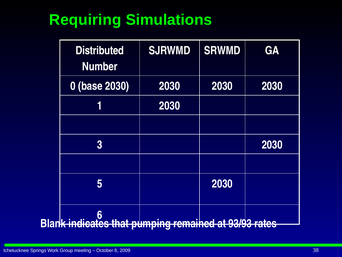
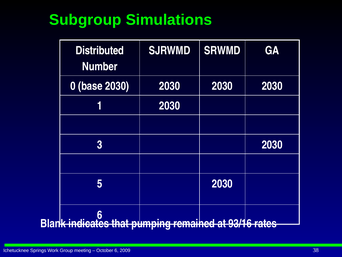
Requiring: Requiring -> Subgroup (85, 20)
93/93: 93/93 -> 93/16 (240, 223)
